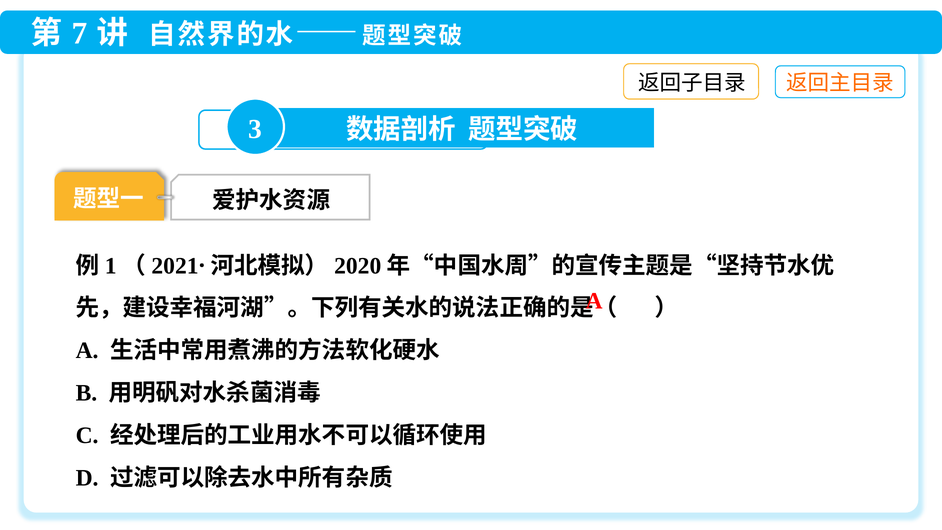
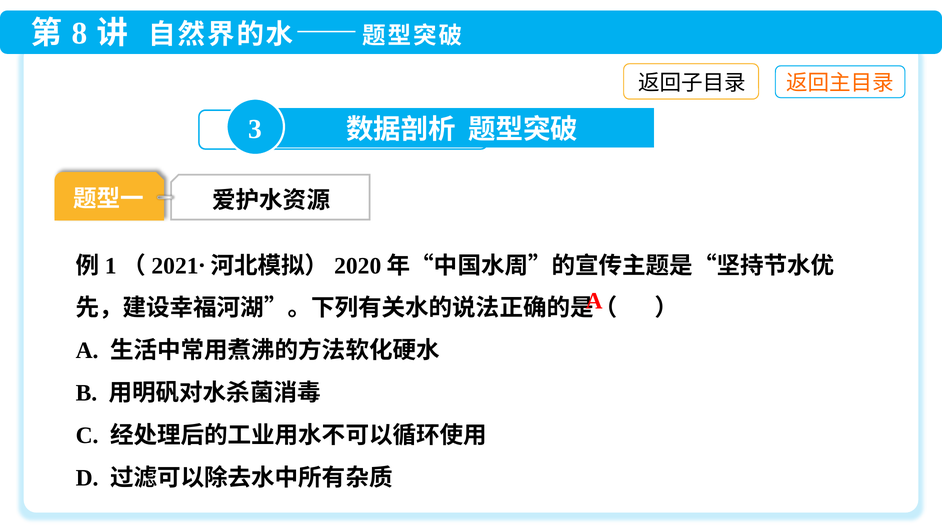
7: 7 -> 8 (79, 33)
